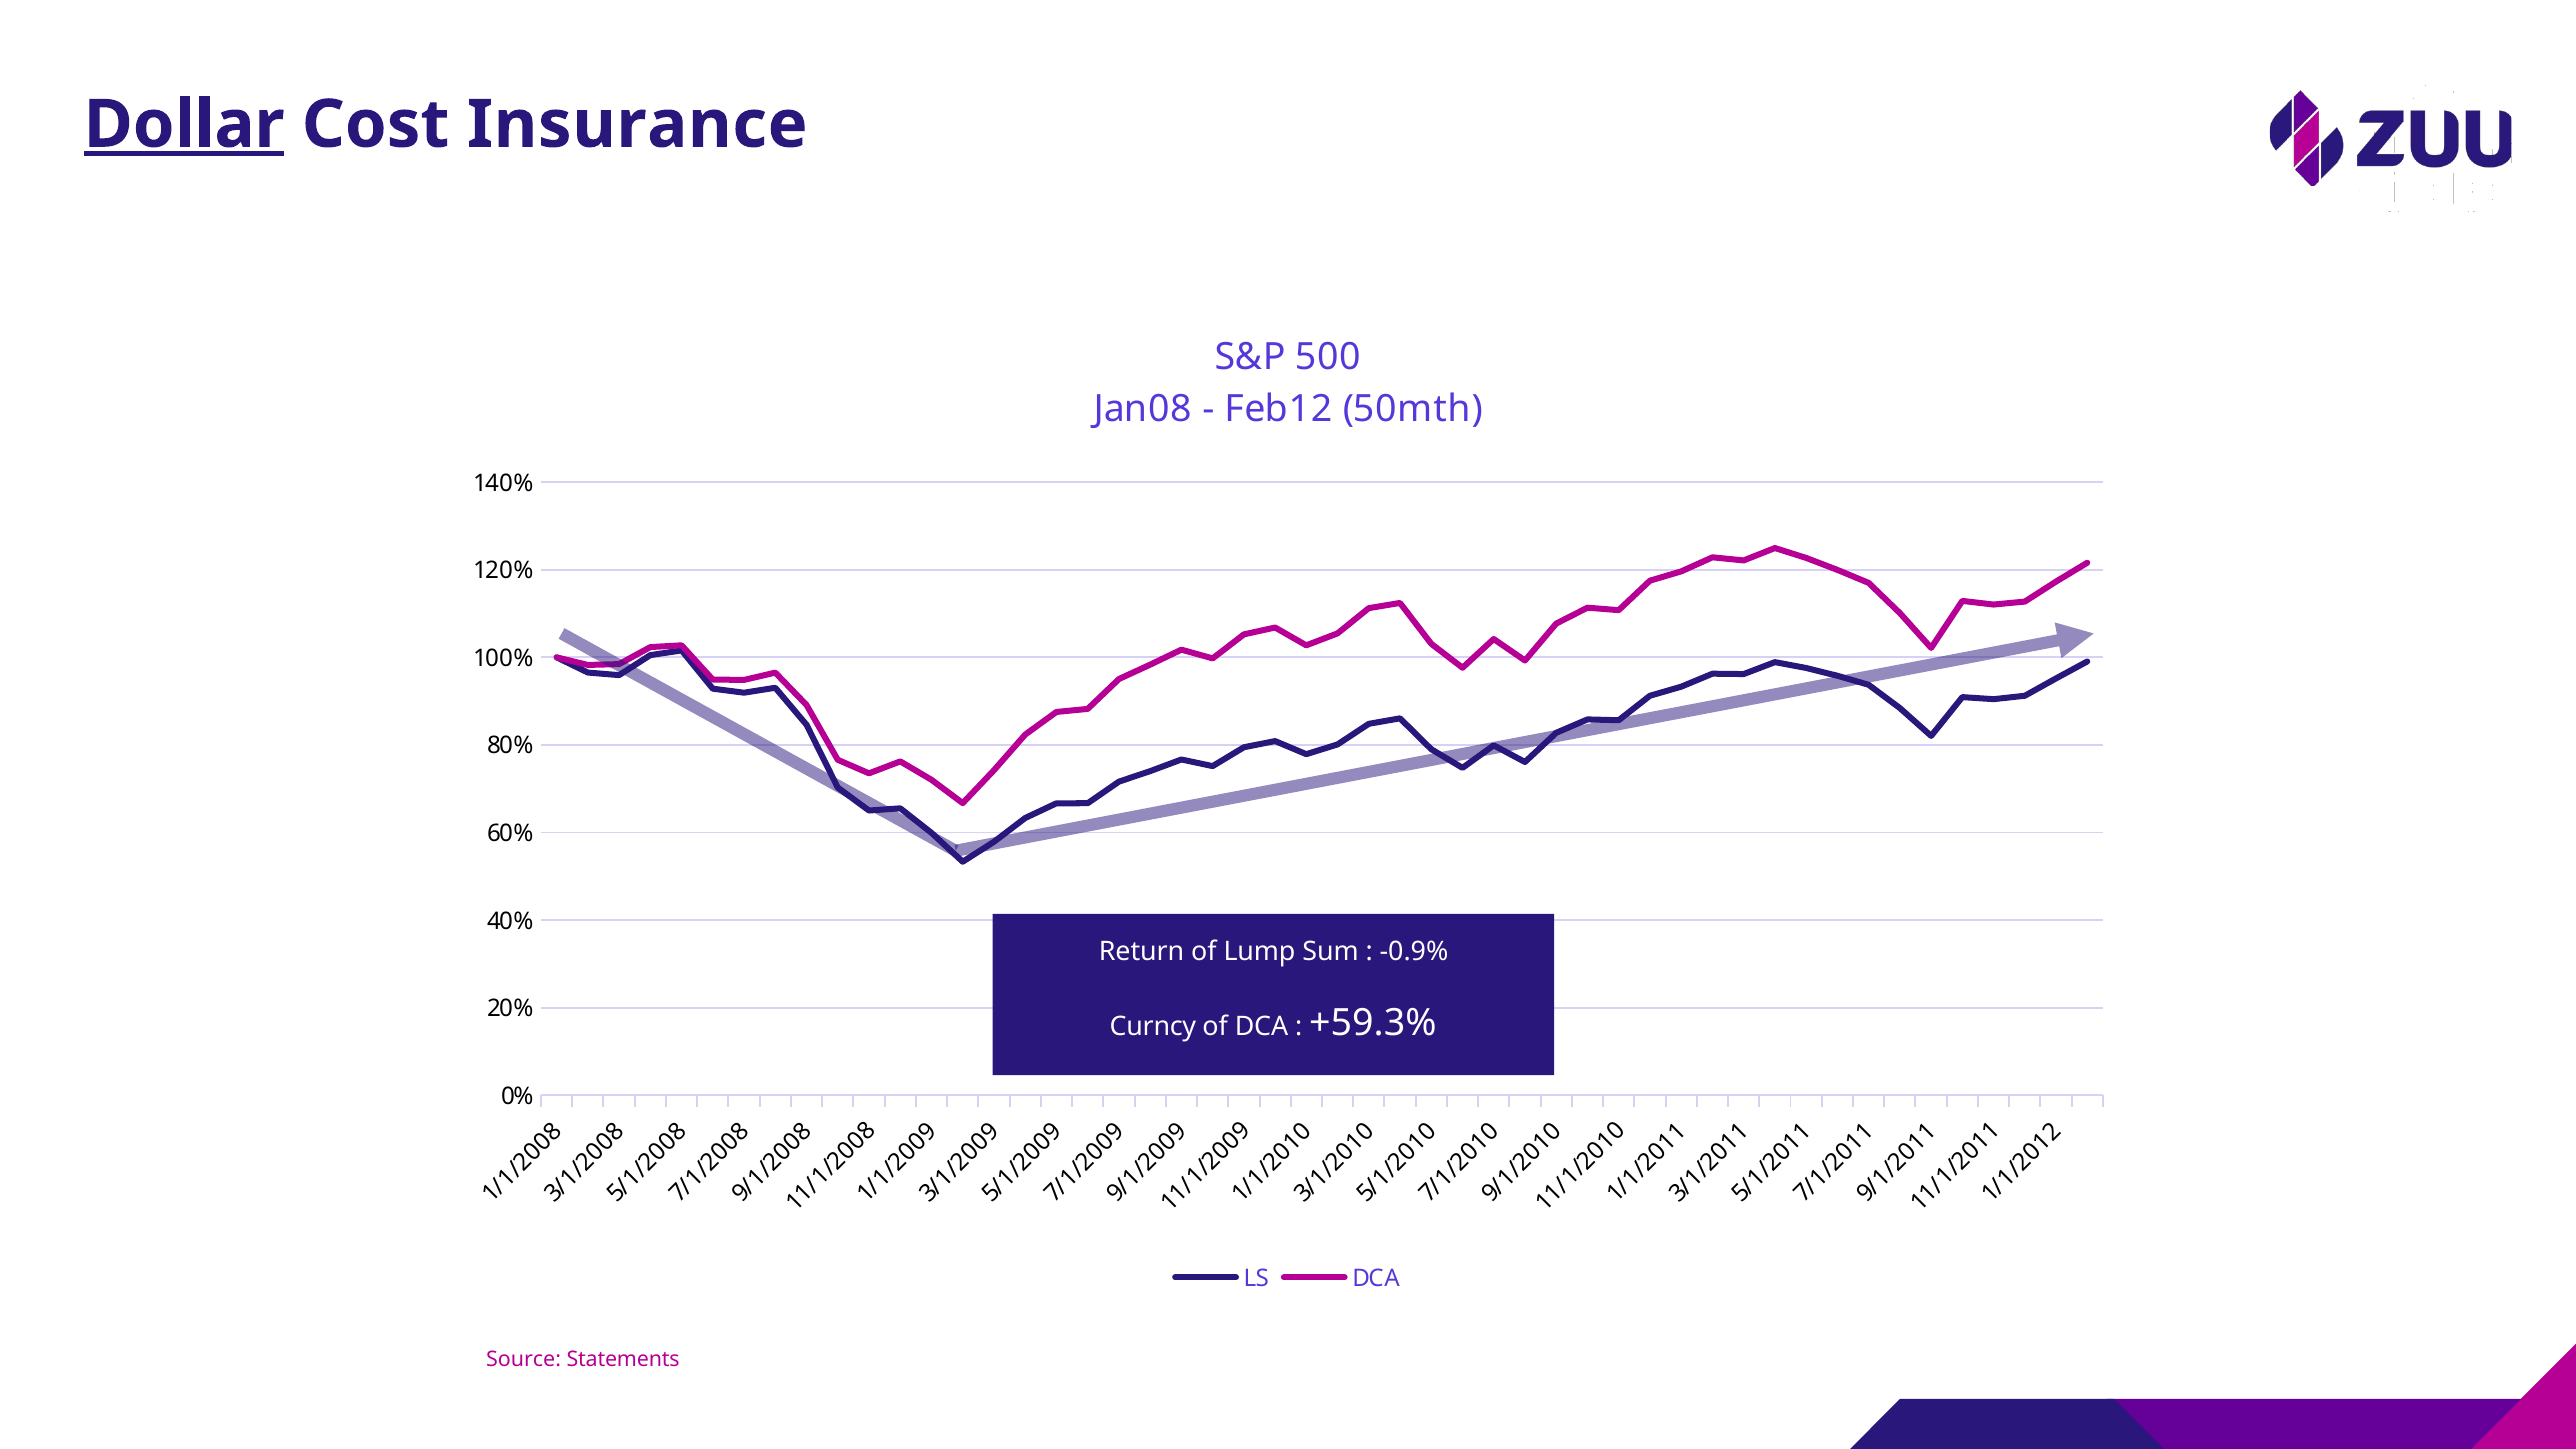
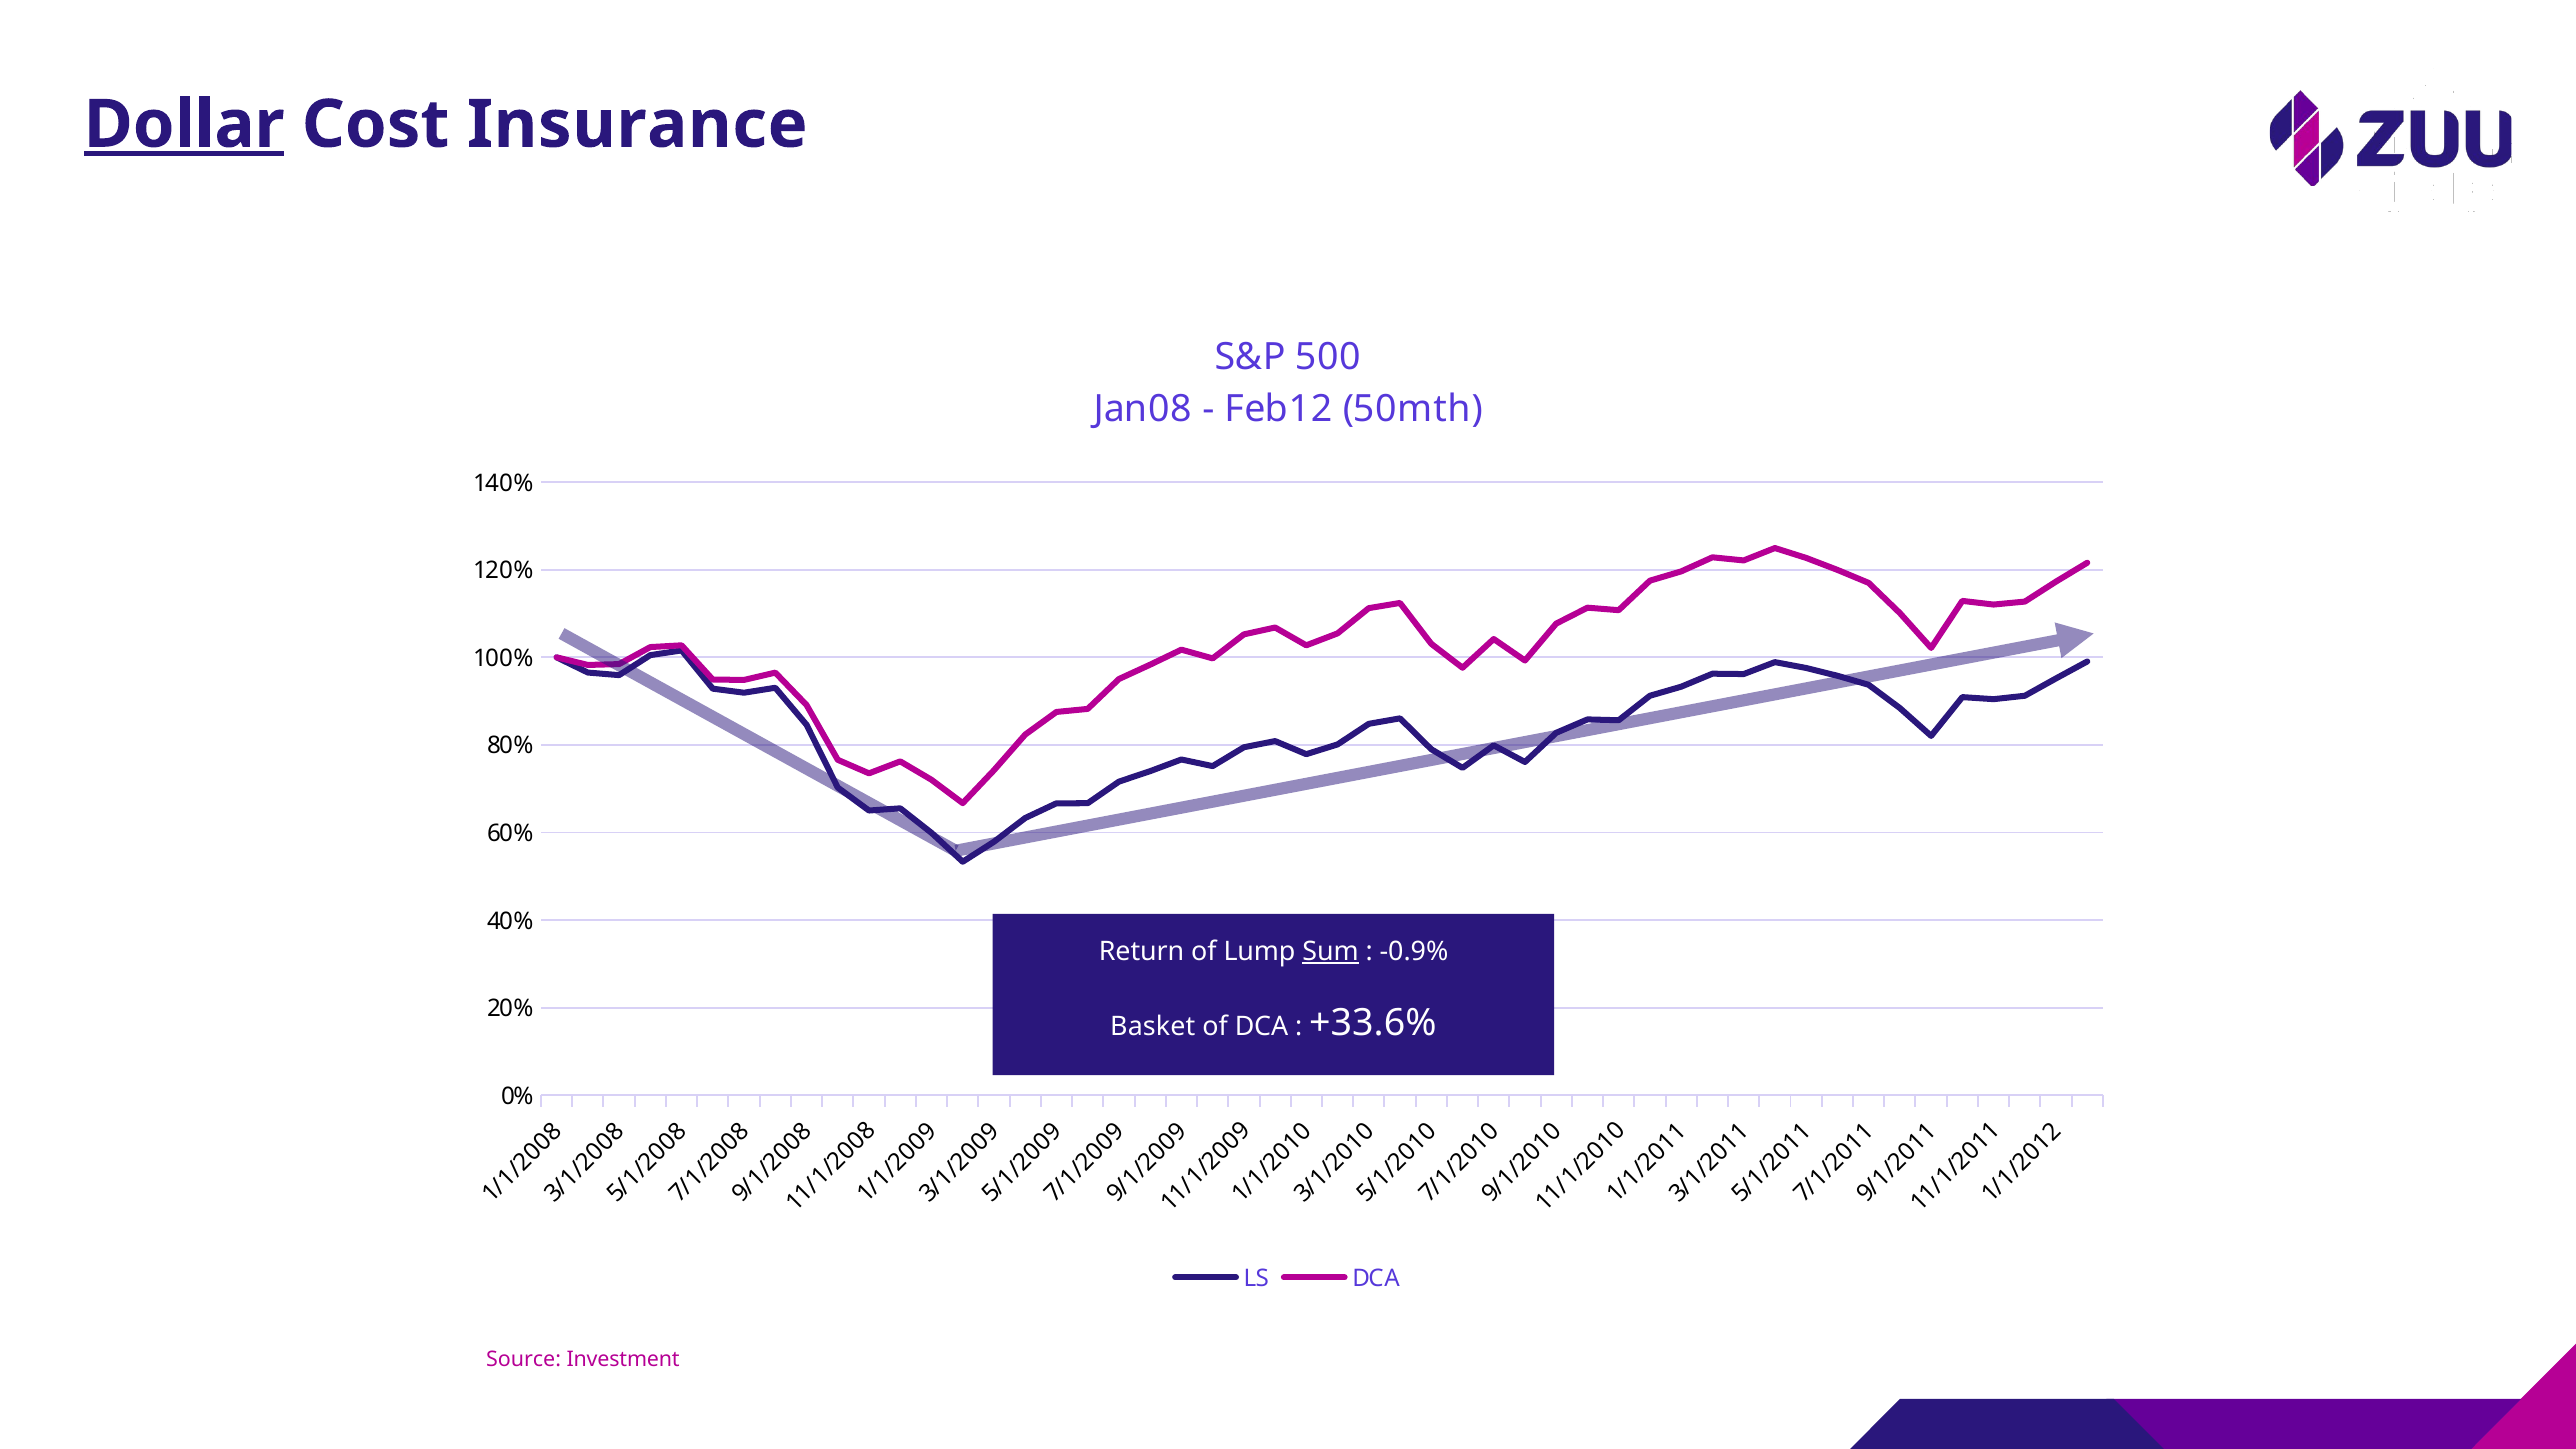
Sum underline: none -> present (1331, 951)
Curncy: Curncy -> Basket (1153, 1026)
+59.3%: +59.3% -> +33.6% (1373, 1023)
Statements: Statements -> Investment (623, 1359)
